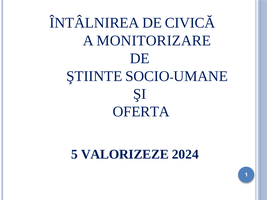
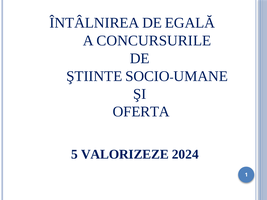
CIVICĂ: CIVICĂ -> EGALĂ (190, 23)
MONITORIZARE: MONITORIZARE -> CONCURSURILE (154, 41)
